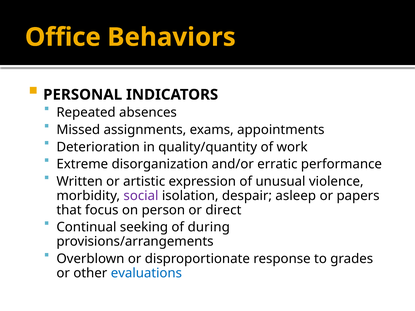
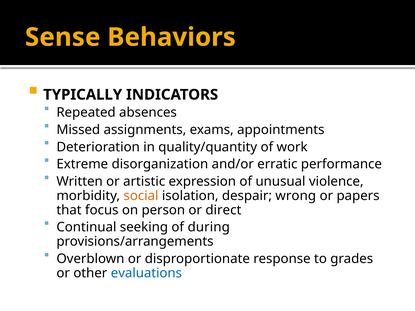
Office: Office -> Sense (63, 37)
PERSONAL: PERSONAL -> TYPICALLY (83, 95)
social colour: purple -> orange (141, 196)
asleep: asleep -> wrong (296, 196)
